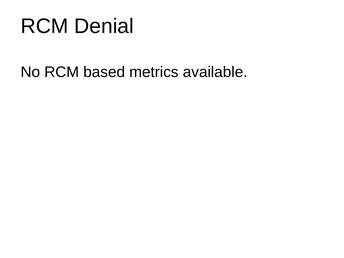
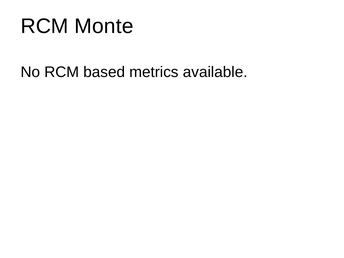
Denial: Denial -> Monte (104, 26)
